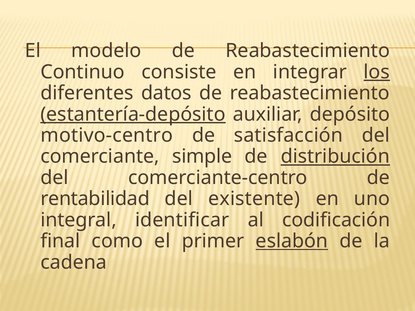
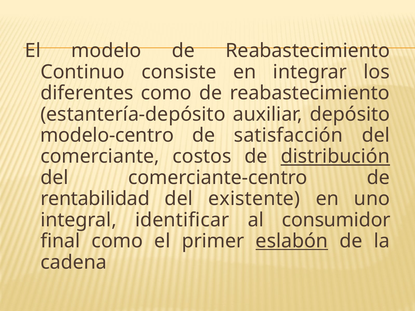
los underline: present -> none (377, 72)
diferentes datos: datos -> como (166, 93)
estantería-depósito underline: present -> none (133, 114)
motivo-centro: motivo-centro -> modelo-centro (107, 135)
simple: simple -> costos (202, 157)
codificación: codificación -> consumidor (336, 220)
